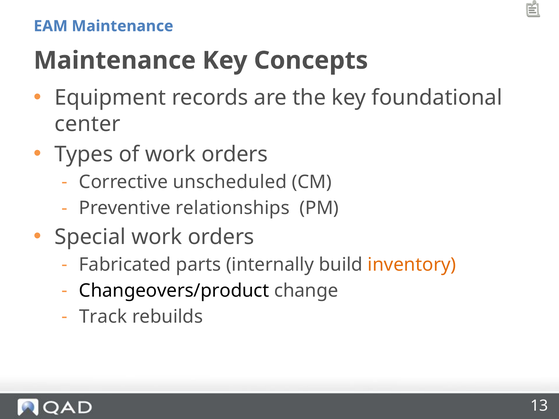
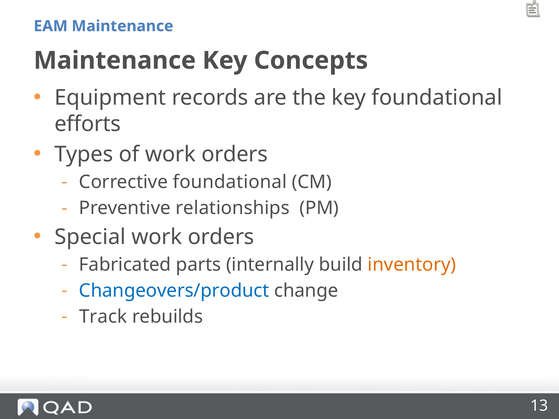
center: center -> efforts (88, 124)
Corrective unscheduled: unscheduled -> foundational (230, 182)
Changeovers/product colour: black -> blue (174, 291)
